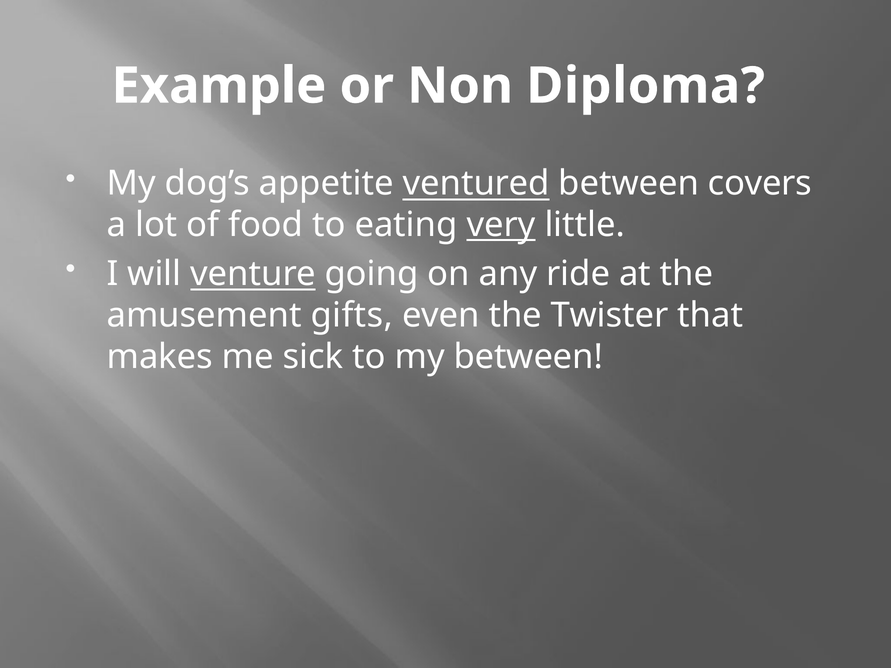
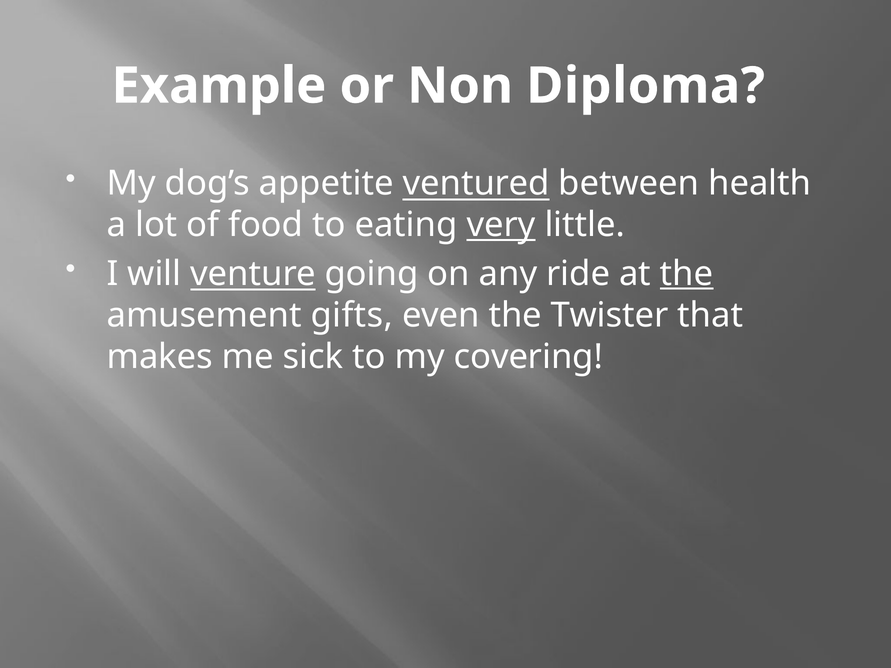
covers: covers -> health (760, 184)
the underline: none -> present (687, 274)
my between: between -> covering (528, 357)
